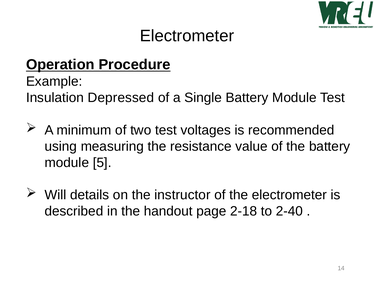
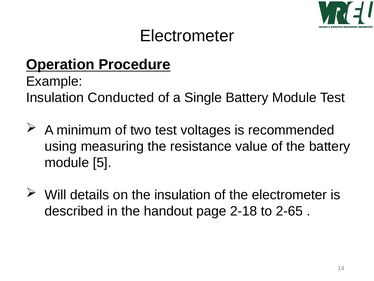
Depressed: Depressed -> Conducted (121, 97)
the instructor: instructor -> insulation (182, 195)
2-40: 2-40 -> 2-65 (289, 211)
